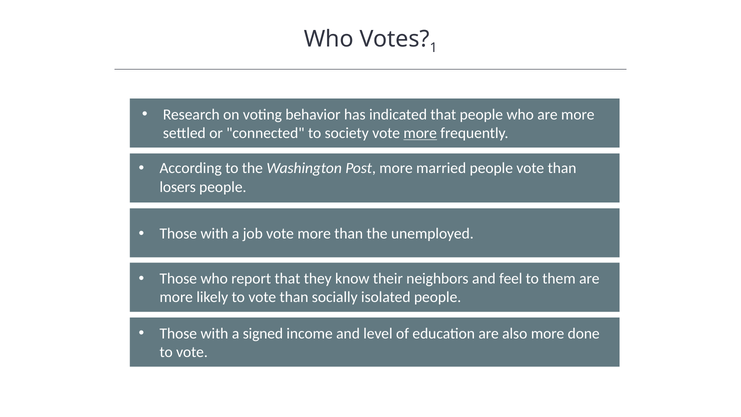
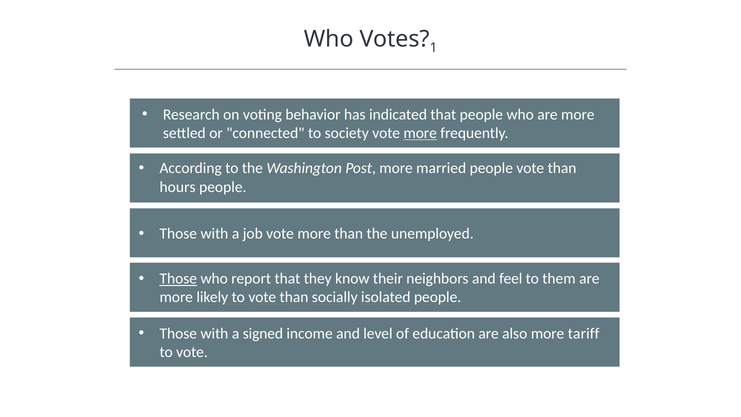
losers: losers -> hours (178, 187)
Those underline: none -> present (178, 279)
done: done -> tariff (584, 334)
